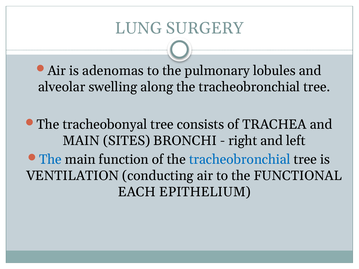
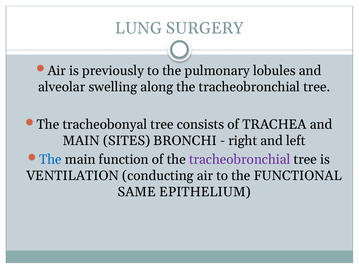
adenomas: adenomas -> previously (113, 71)
tracheobronchial colour: blue -> purple (240, 160)
EACH: EACH -> SAME (137, 192)
